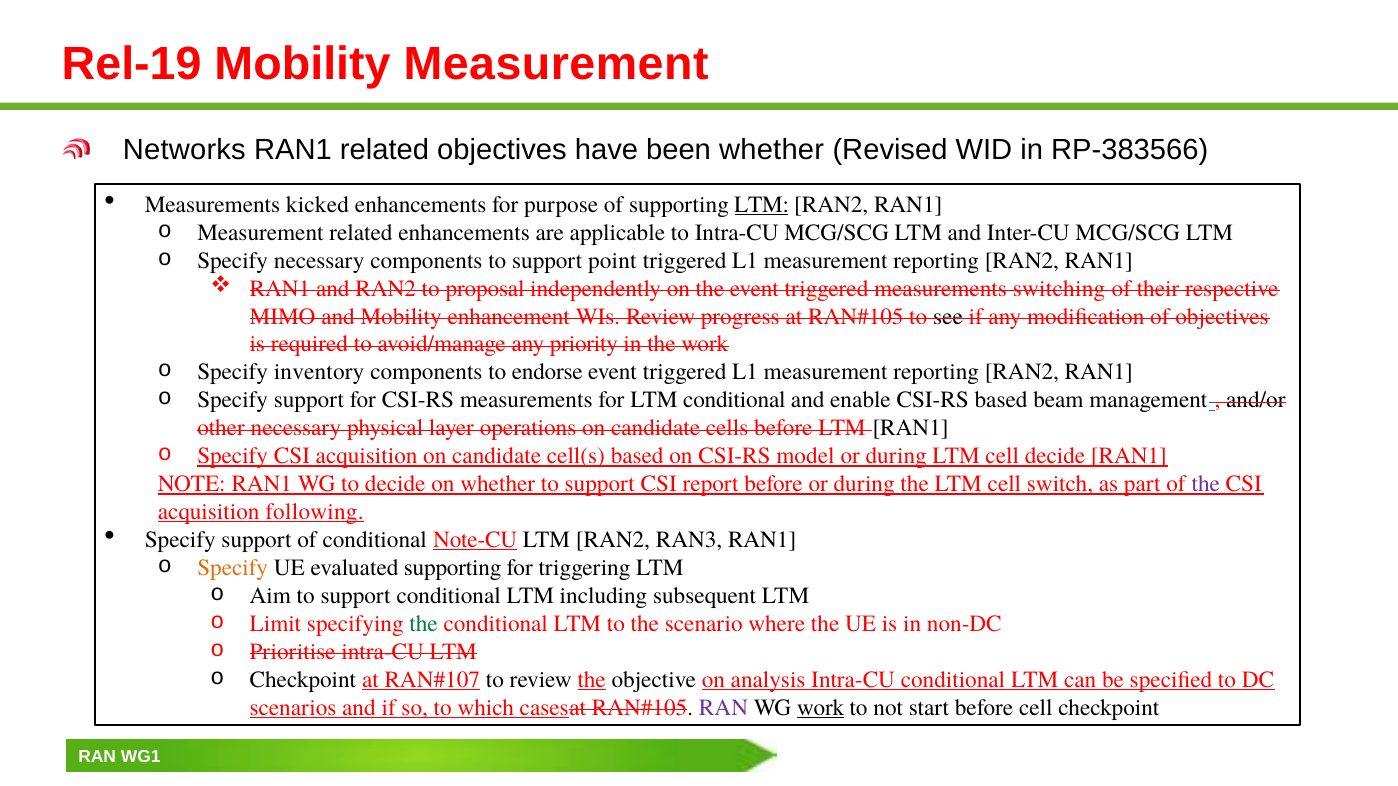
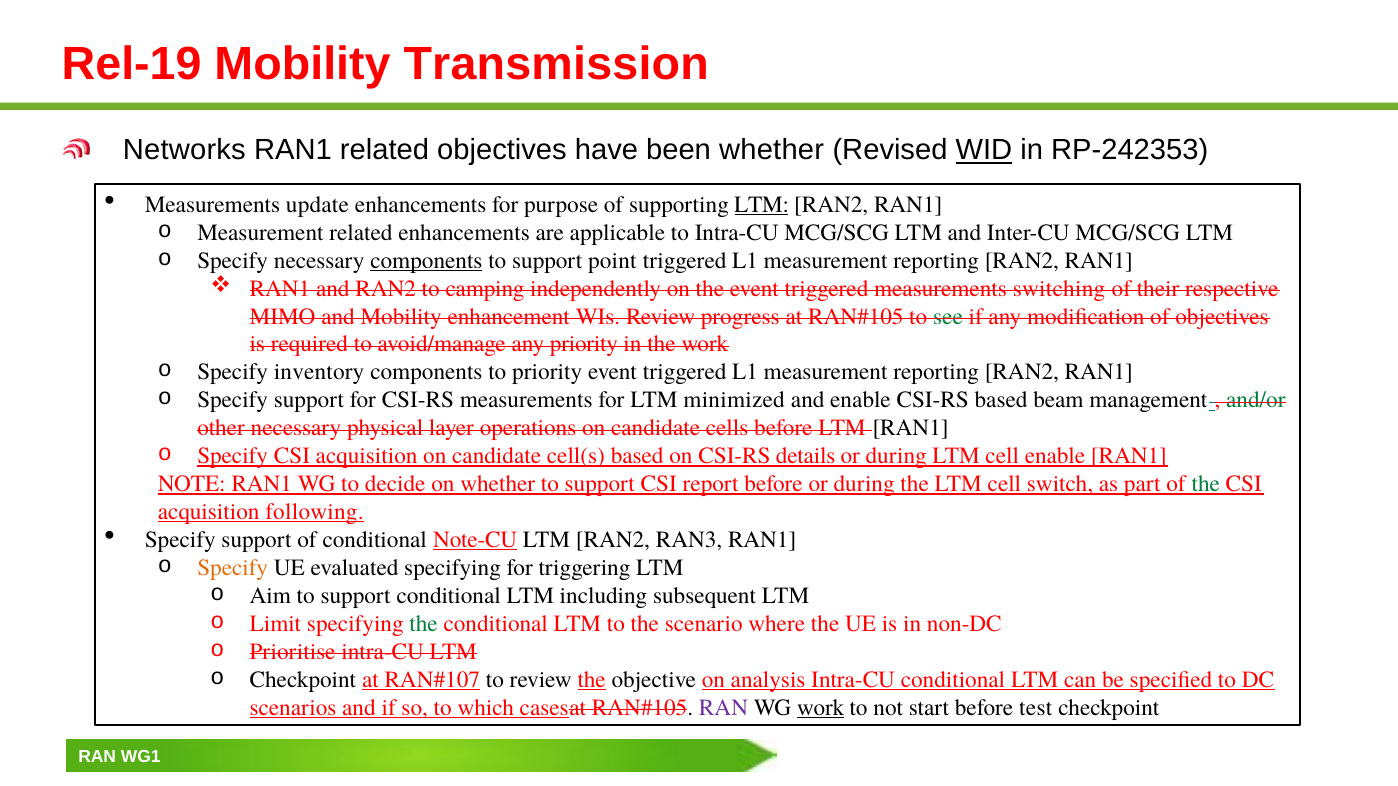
Mobility Measurement: Measurement -> Transmission (556, 64)
WID underline: none -> present (984, 150)
RP-383566: RP-383566 -> RP-242353 (1130, 150)
kicked: kicked -> update (317, 205)
components underline: none -> present (426, 261)
proposal: proposal -> camping (485, 289)
see colour: black -> green (948, 317)
to endorse: endorse -> priority (547, 372)
LTM conditional: conditional -> minimized (734, 400)
and/or colour: black -> green (1256, 400)
model: model -> details (806, 456)
cell decide: decide -> enable (1055, 456)
the colour: purple -> green (1206, 484)
evaluated supporting: supporting -> specifying (453, 568)
before cell: cell -> test (1036, 708)
